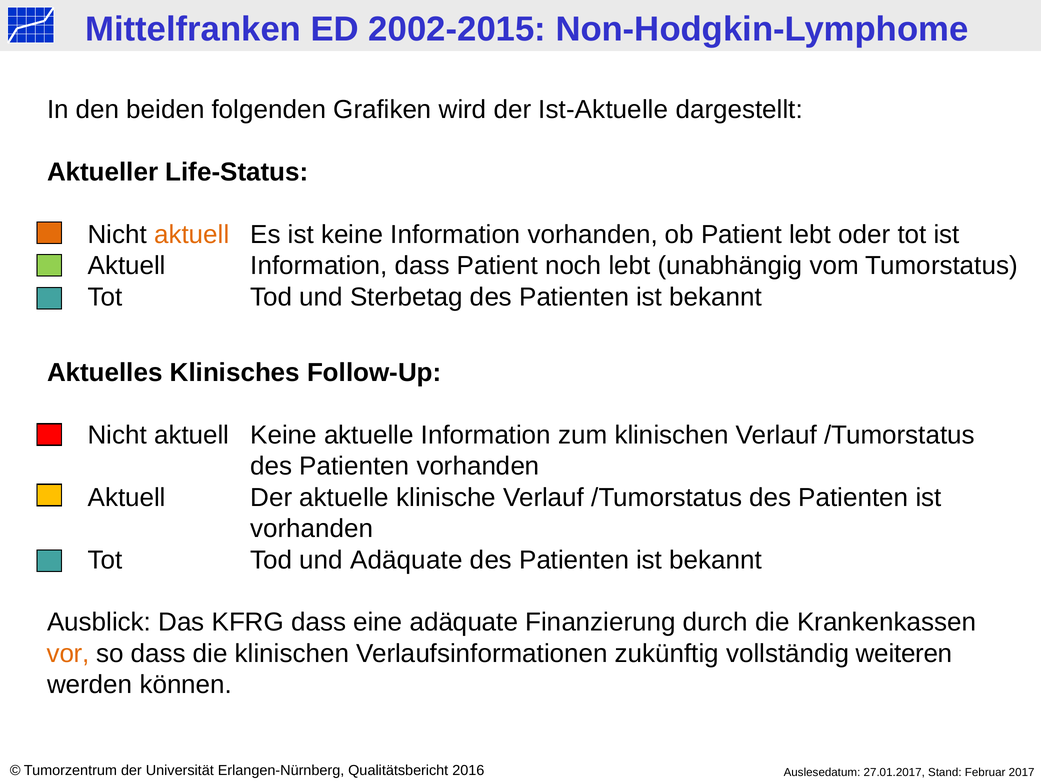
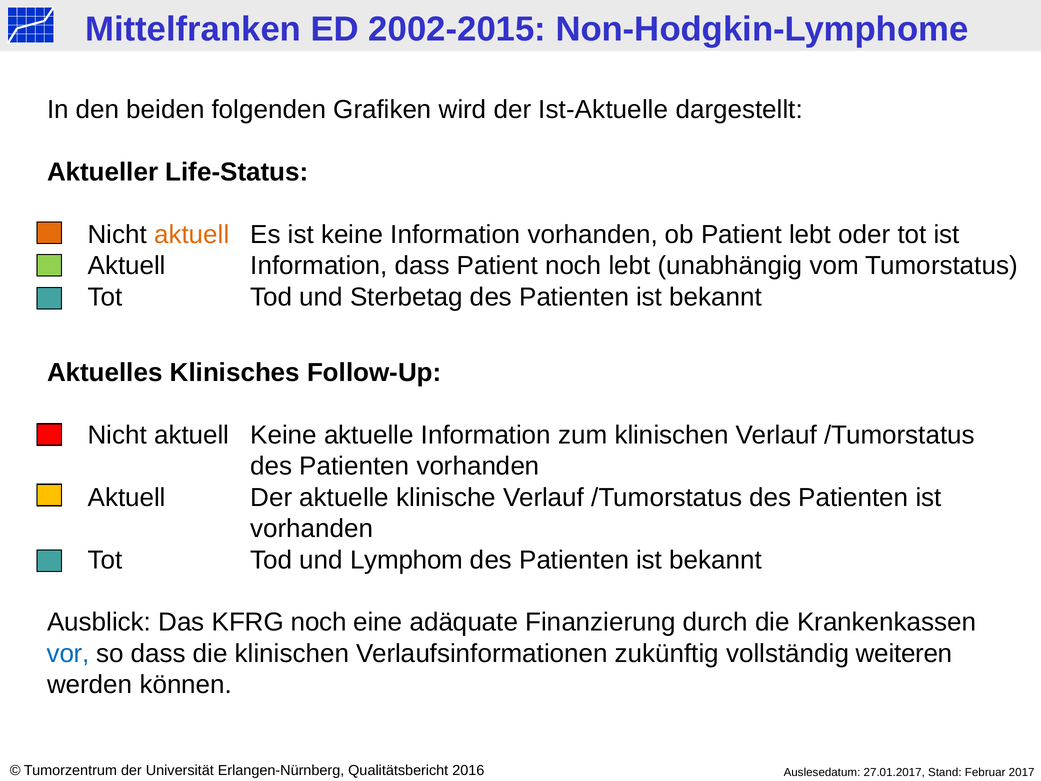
und Adäquate: Adäquate -> Lymphom (407, 560)
KFRG dass: dass -> noch (319, 622)
vor colour: orange -> blue (68, 653)
